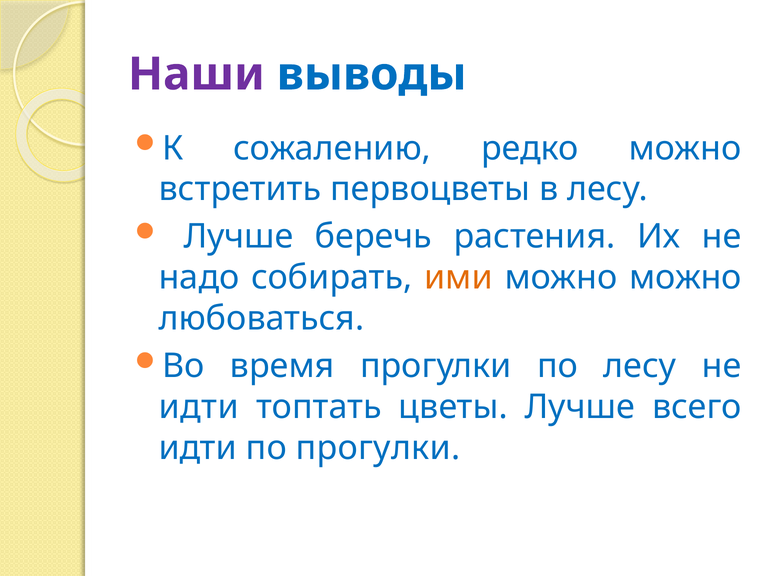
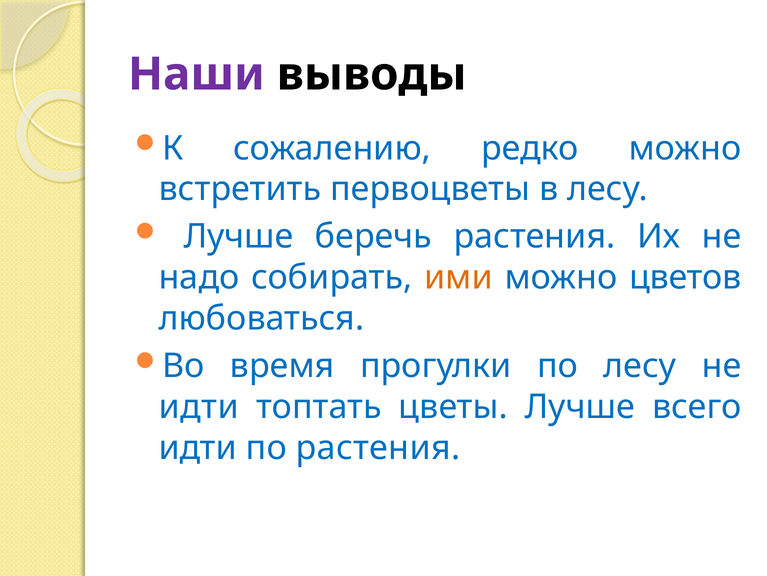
выводы colour: blue -> black (372, 74)
можно можно: можно -> цветов (685, 277)
по прогулки: прогулки -> растения (378, 447)
